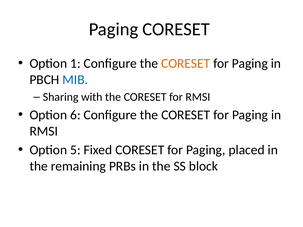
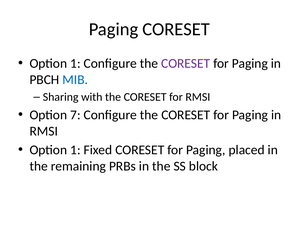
CORESET colour: orange -> purple (186, 64)
6: 6 -> 7 (75, 115)
5: 5 -> 1 (75, 150)
